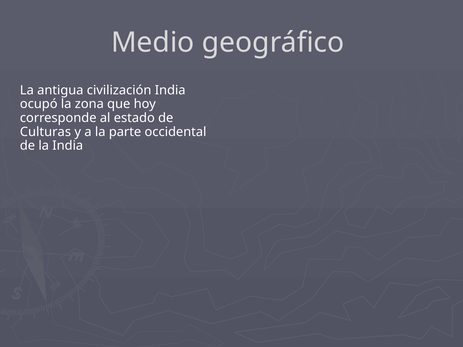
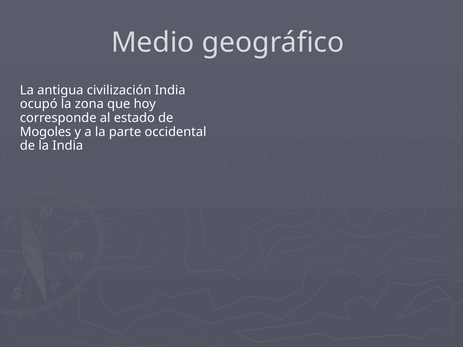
Culturas: Culturas -> Mogoles (46, 132)
